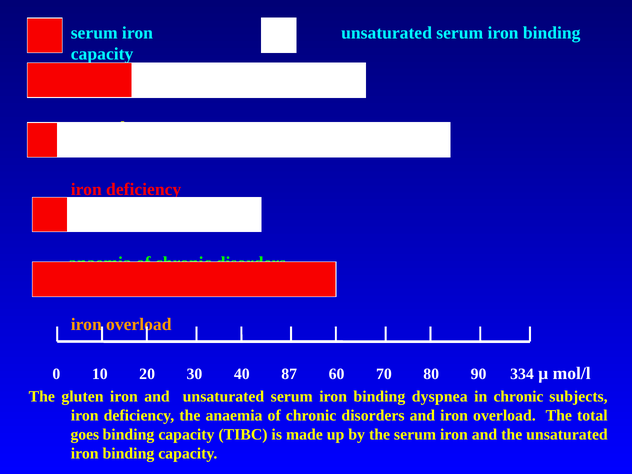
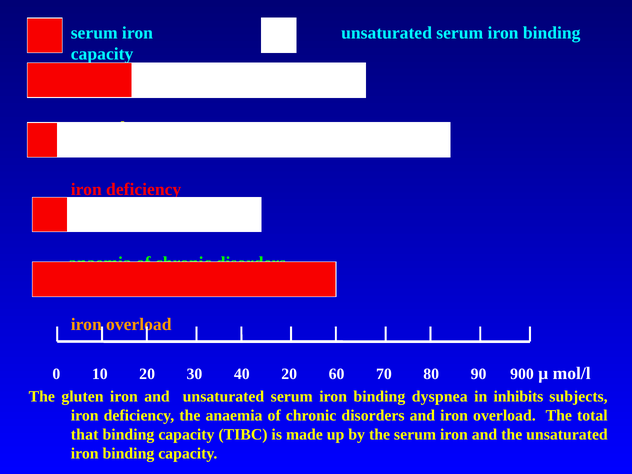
40 87: 87 -> 20 (289, 374)
334: 334 -> 900 (522, 374)
in chronic: chronic -> inhibits (518, 397)
goes: goes -> that (85, 435)
